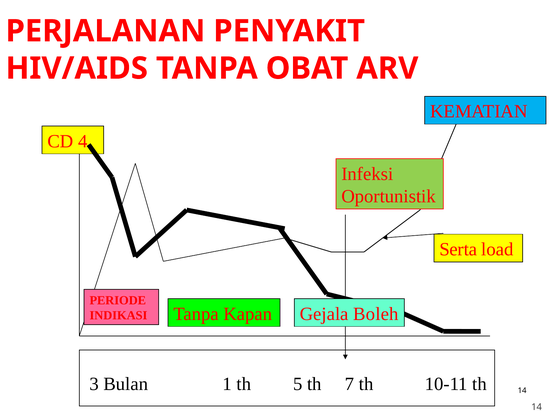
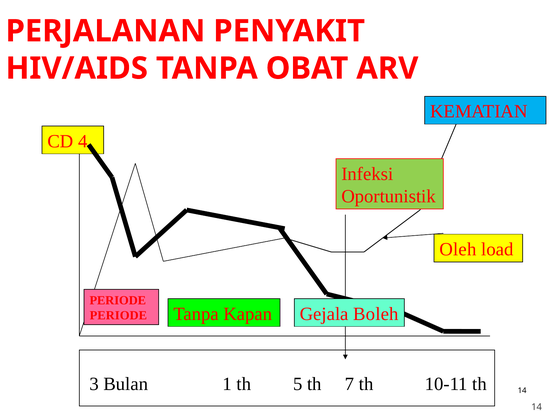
Serta: Serta -> Oleh (458, 249)
INDIKASI: INDIKASI -> PERIODE (118, 315)
